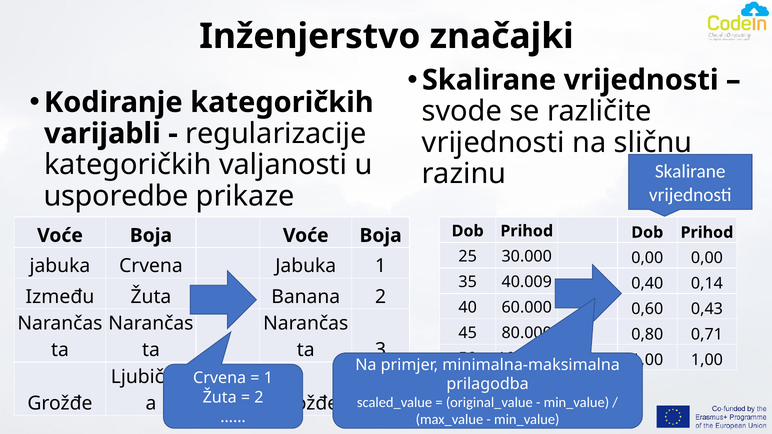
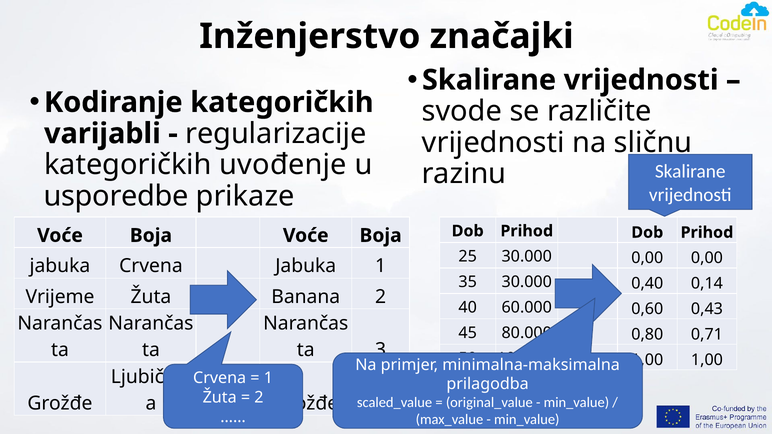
valjanosti: valjanosti -> uvođenje (283, 165)
35 40.009: 40.009 -> 30.000 (527, 282)
Između: Između -> Vrijeme (60, 297)
